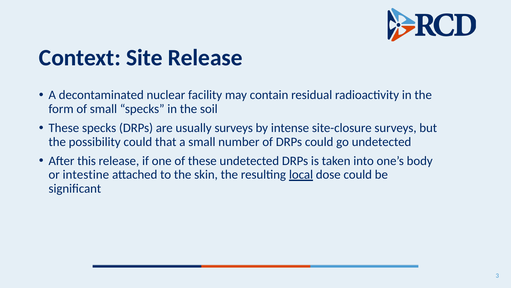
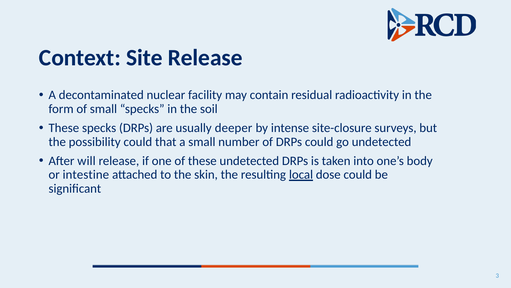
usually surveys: surveys -> deeper (234, 128)
this: this -> will (86, 161)
